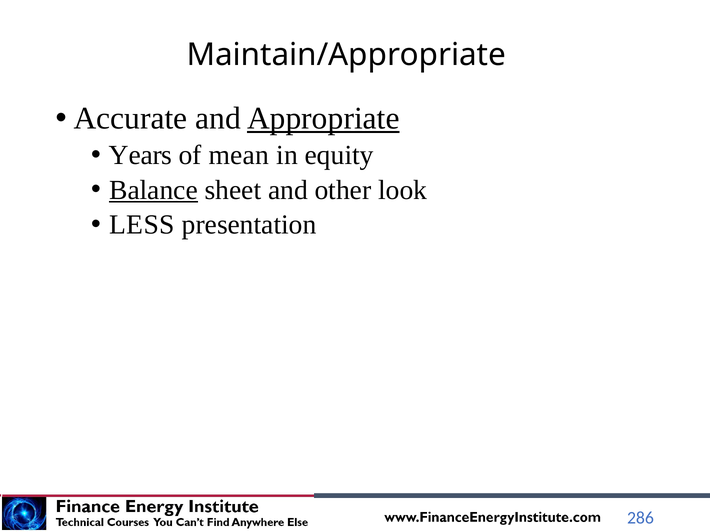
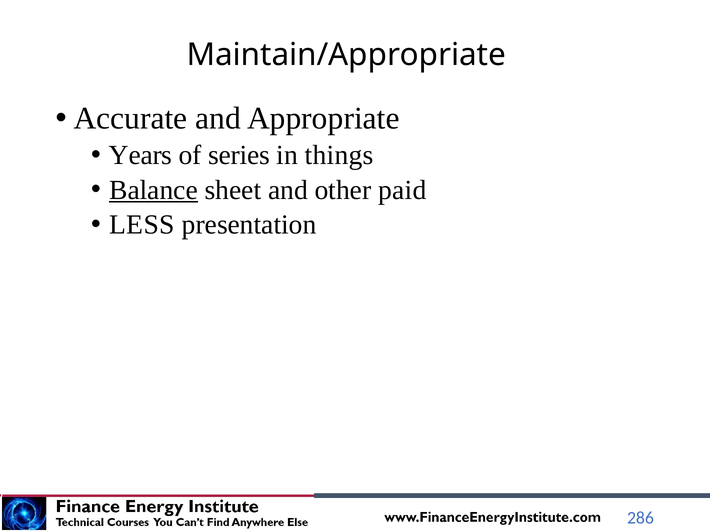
Appropriate underline: present -> none (323, 119)
mean: mean -> series (239, 155)
equity: equity -> things (339, 155)
look: look -> paid (403, 190)
